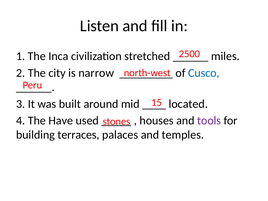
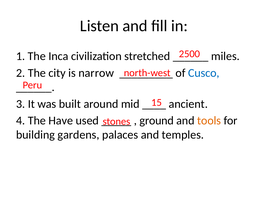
located: located -> ancient (188, 104)
houses: houses -> ground (157, 121)
tools colour: purple -> orange (209, 121)
terraces: terraces -> gardens (78, 135)
